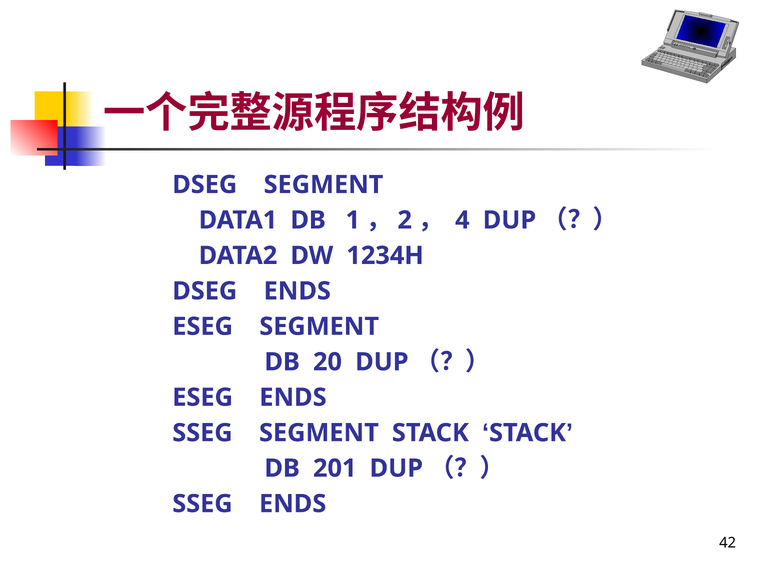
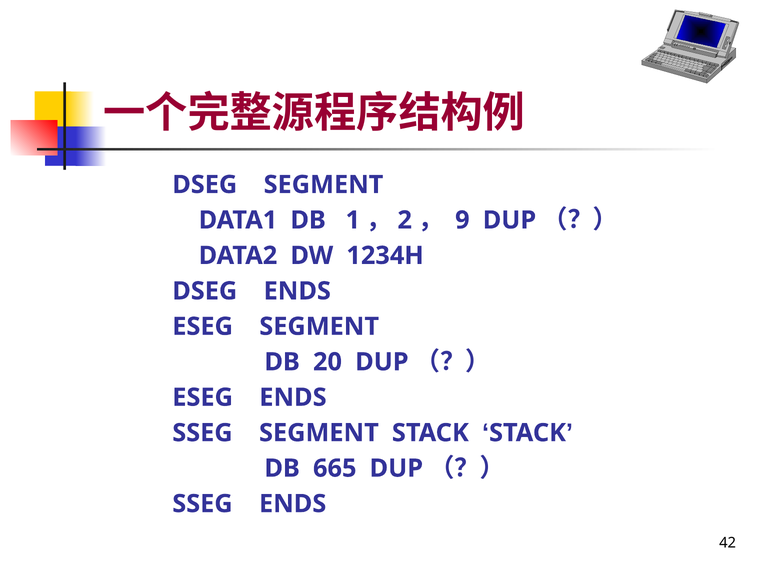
4: 4 -> 9 (462, 220)
201: 201 -> 665 (335, 468)
